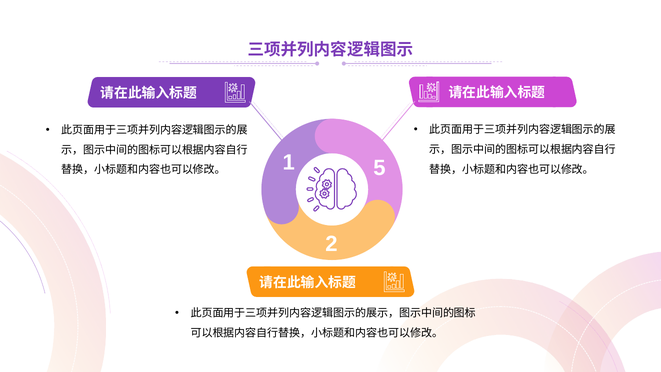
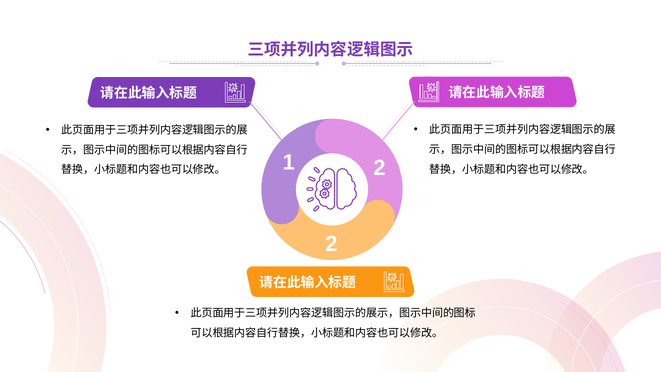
1 5: 5 -> 2 (379, 168)
